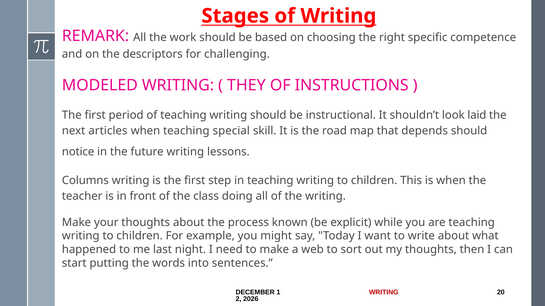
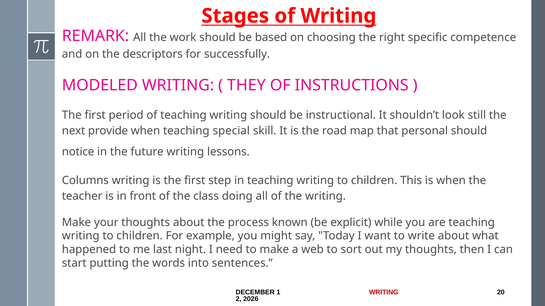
challenging: challenging -> successfully (237, 54)
laid: laid -> still (477, 115)
articles: articles -> provide (108, 131)
depends: depends -> personal (425, 131)
